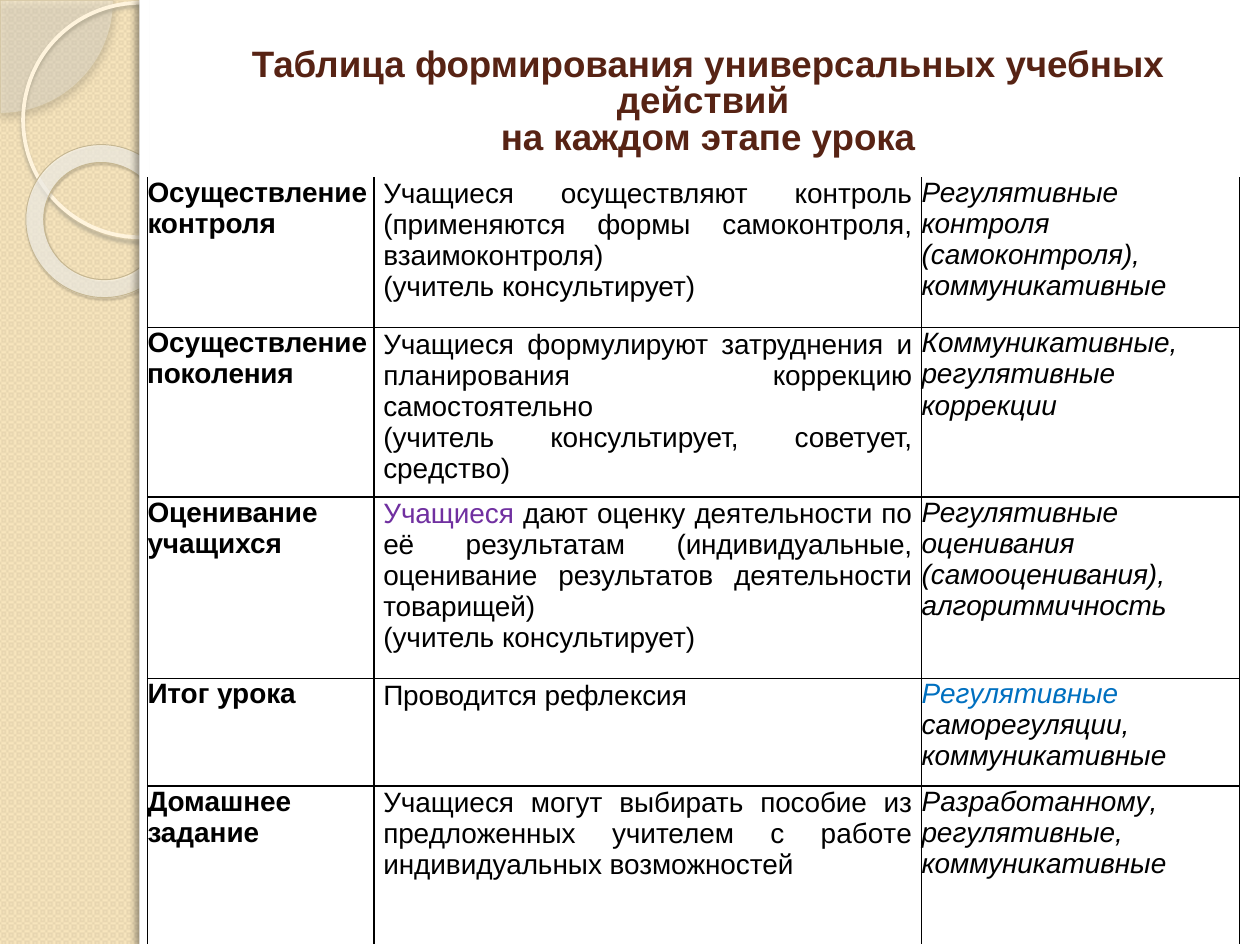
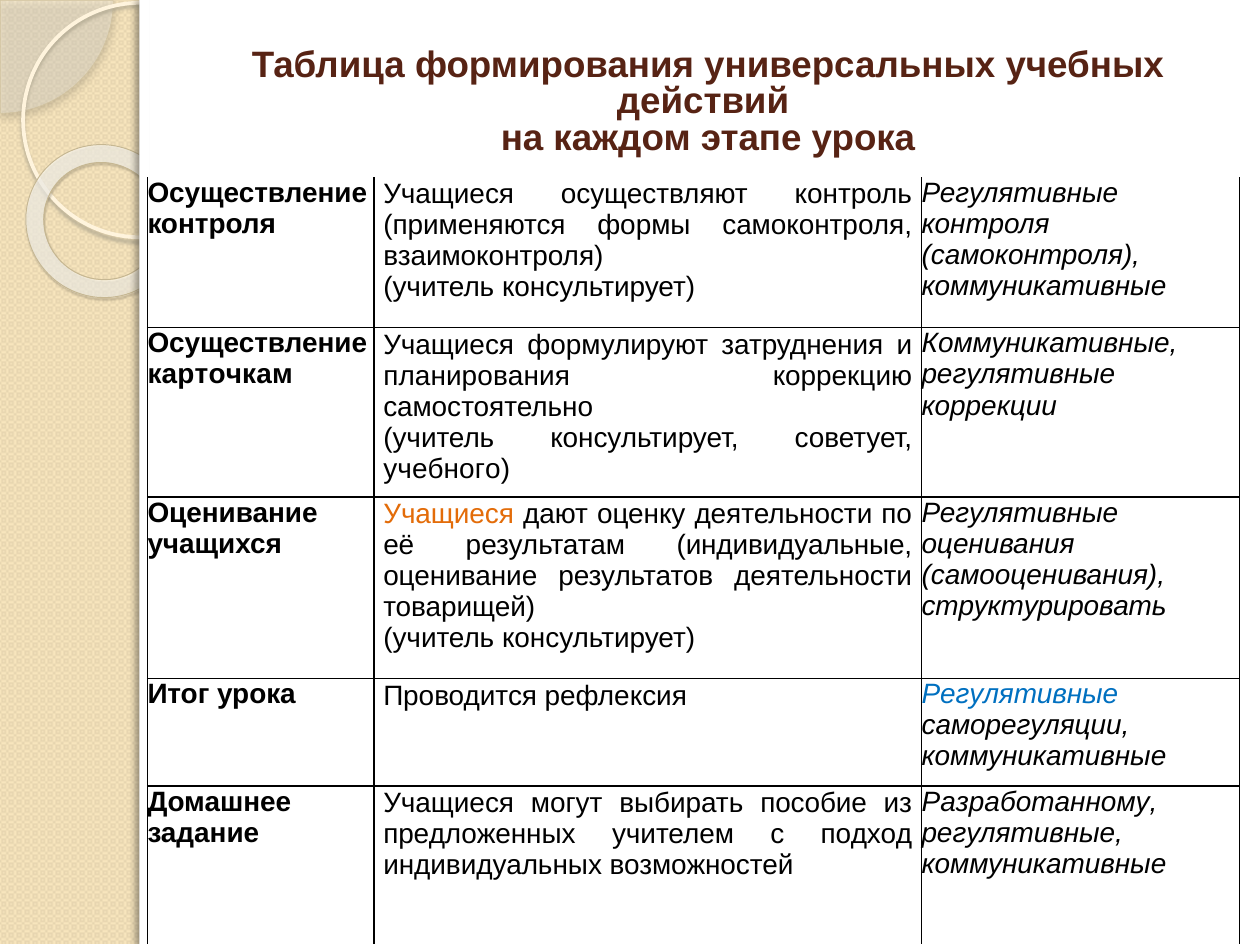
поколения: поколения -> карточкам (220, 375)
средство: средство -> учебного (447, 469)
Учащиеся colour: purple -> orange (449, 514)
алгоритмичность: алгоритмичность -> структурировать (1044, 606)
работе: работе -> подход (866, 834)
